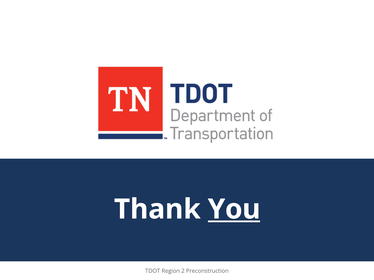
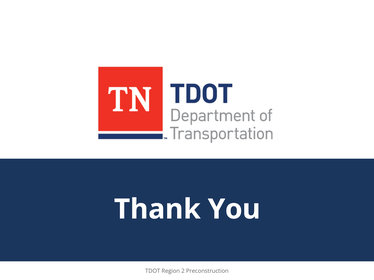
You underline: present -> none (234, 210)
